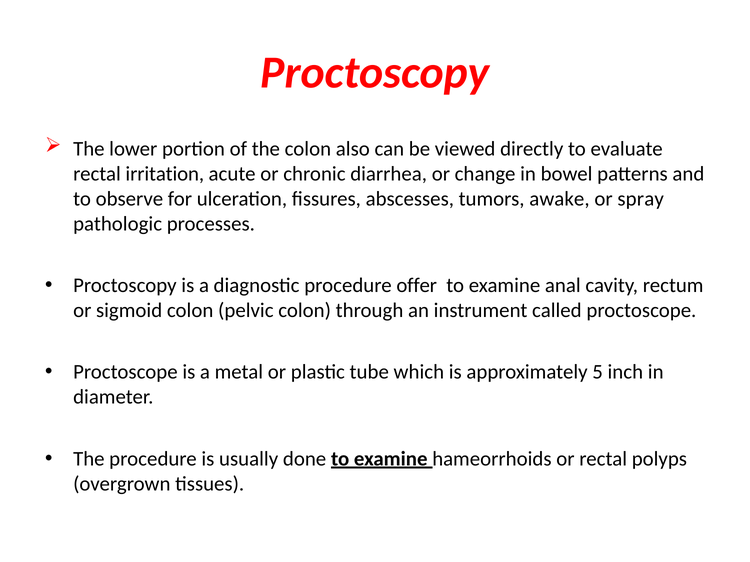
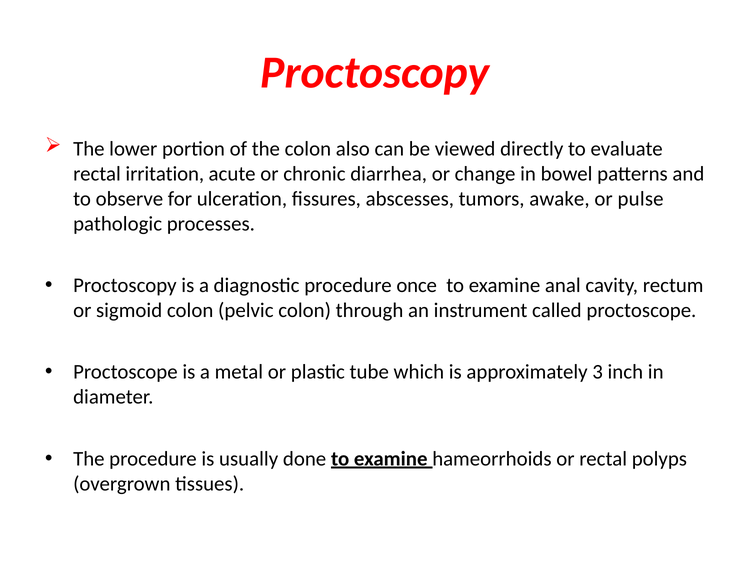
spray: spray -> pulse (641, 199)
offer: offer -> once (417, 286)
5: 5 -> 3 (598, 372)
